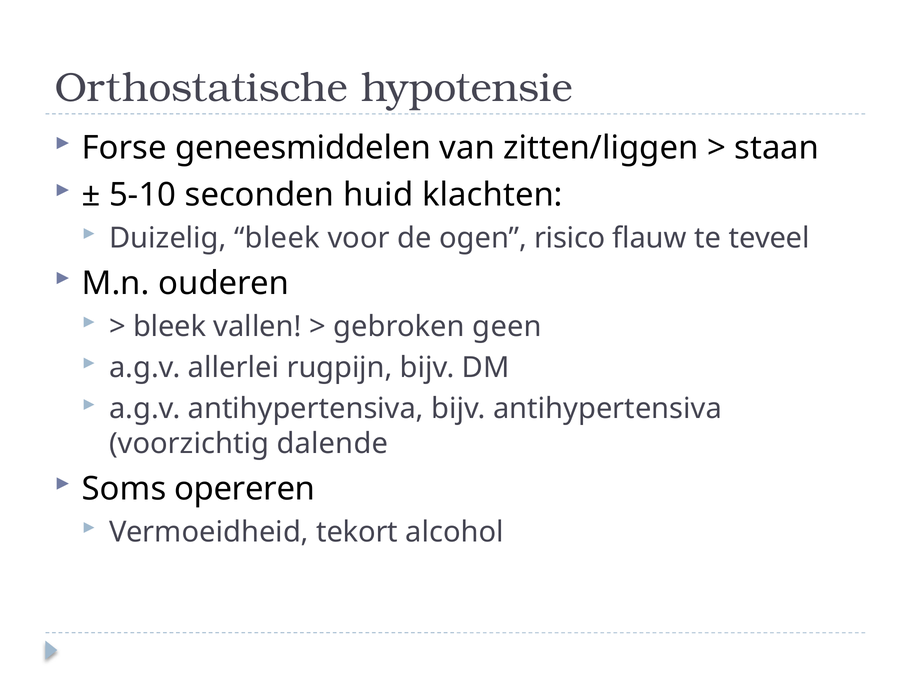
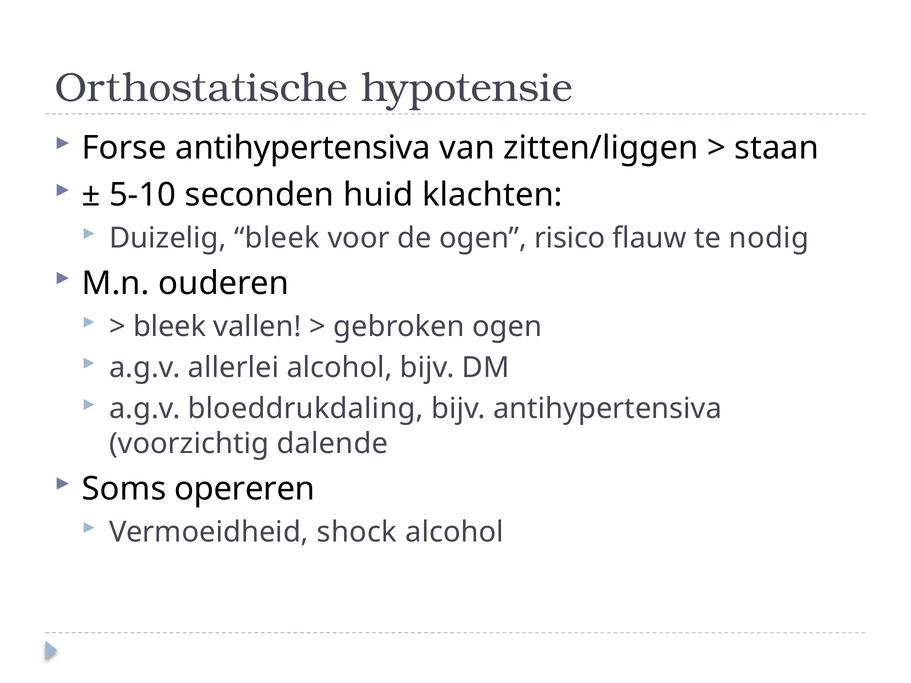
Forse geneesmiddelen: geneesmiddelen -> antihypertensiva (303, 148)
teveel: teveel -> nodig (769, 238)
gebroken geen: geen -> ogen (507, 327)
allerlei rugpijn: rugpijn -> alcohol (340, 368)
a.g.v antihypertensiva: antihypertensiva -> bloeddrukdaling (306, 409)
tekort: tekort -> shock (357, 532)
